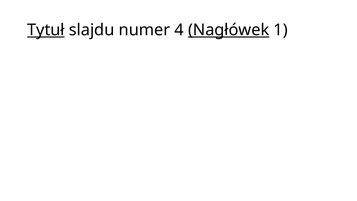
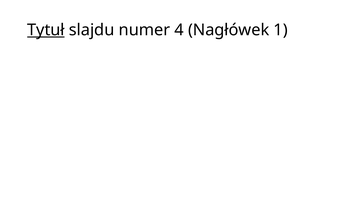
Nagłówek underline: present -> none (229, 30)
